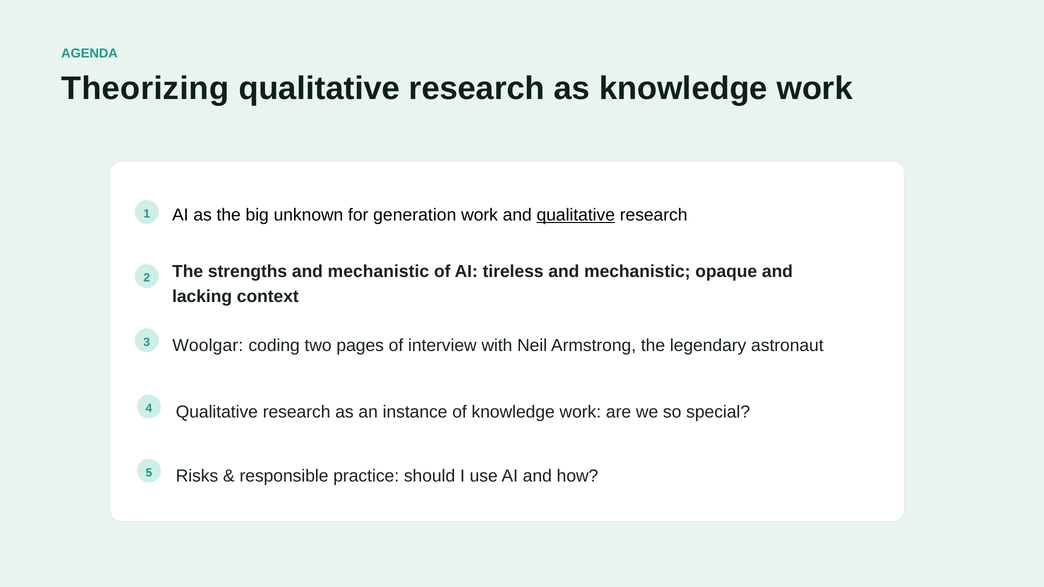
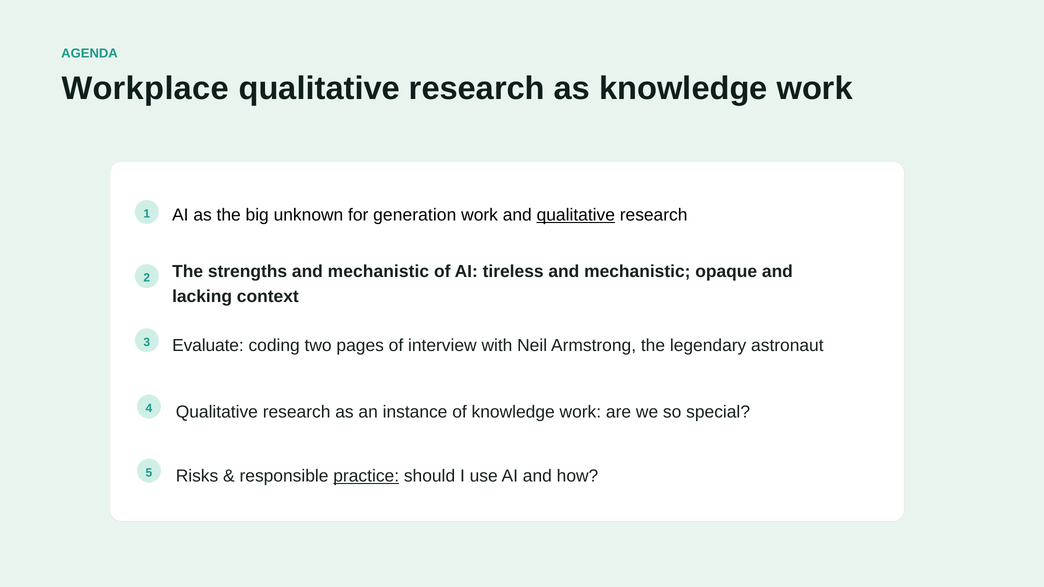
Theorizing: Theorizing -> Workplace (145, 89)
Woolgar: Woolgar -> Evaluate (208, 346)
practice underline: none -> present (366, 476)
